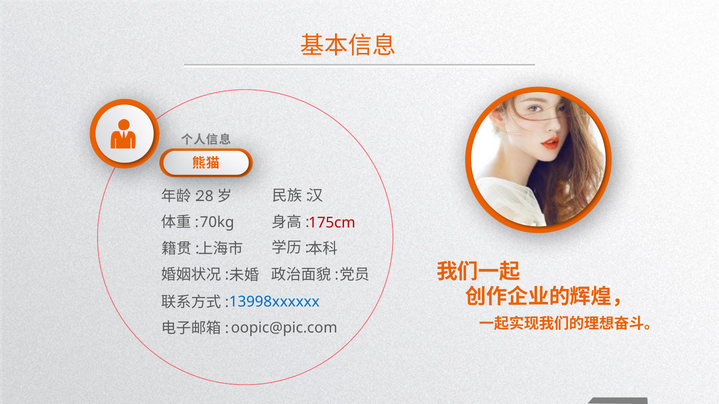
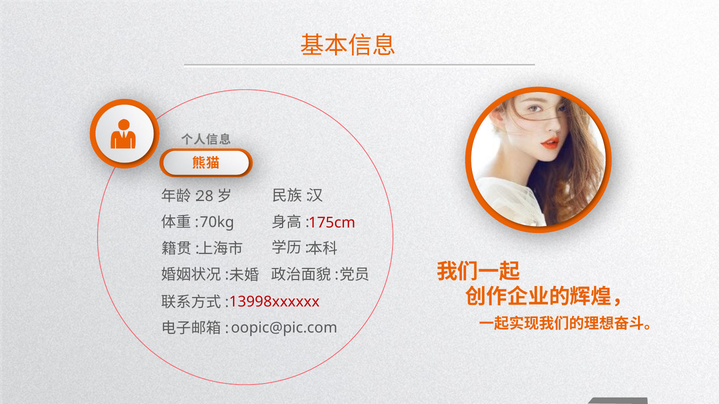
13998xxxxxx colour: blue -> red (274, 302)
